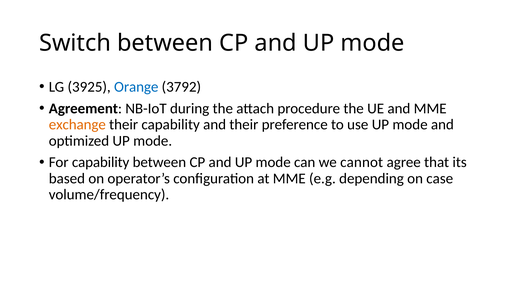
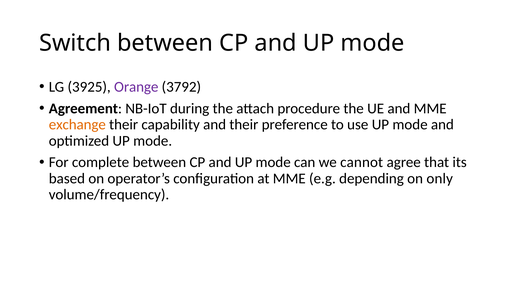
Orange colour: blue -> purple (136, 87)
For capability: capability -> complete (101, 162)
case: case -> only (440, 179)
